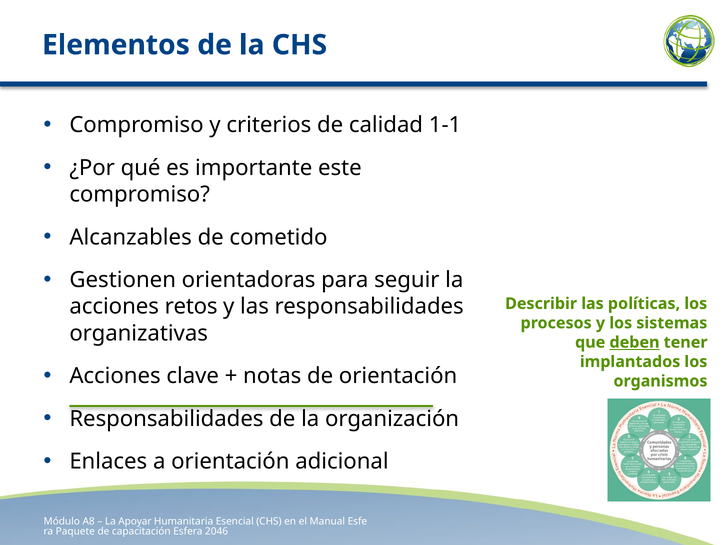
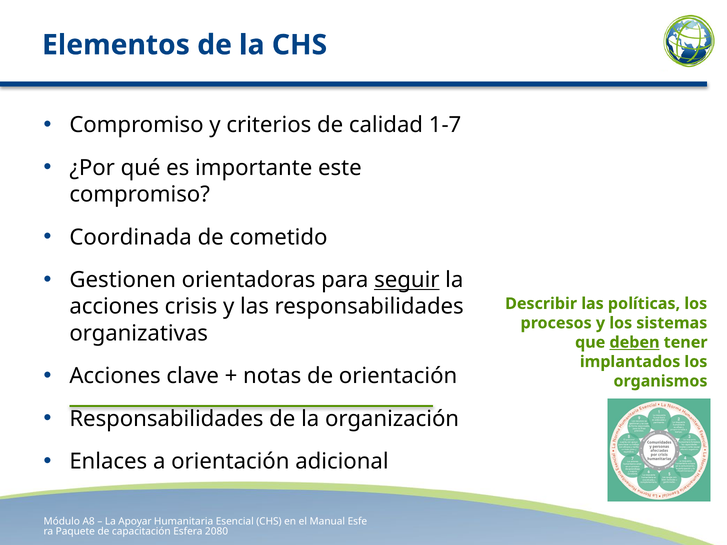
1-1: 1-1 -> 1-7 (445, 125)
Alcanzables: Alcanzables -> Coordinada (131, 237)
seguir underline: none -> present (407, 280)
retos: retos -> crisis (191, 307)
2046: 2046 -> 2080 (217, 532)
